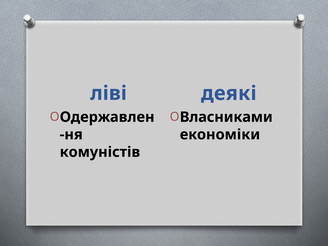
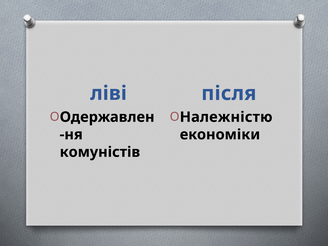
деякі: деякі -> після (229, 93)
Власниками: Власниками -> Належністю (226, 117)
